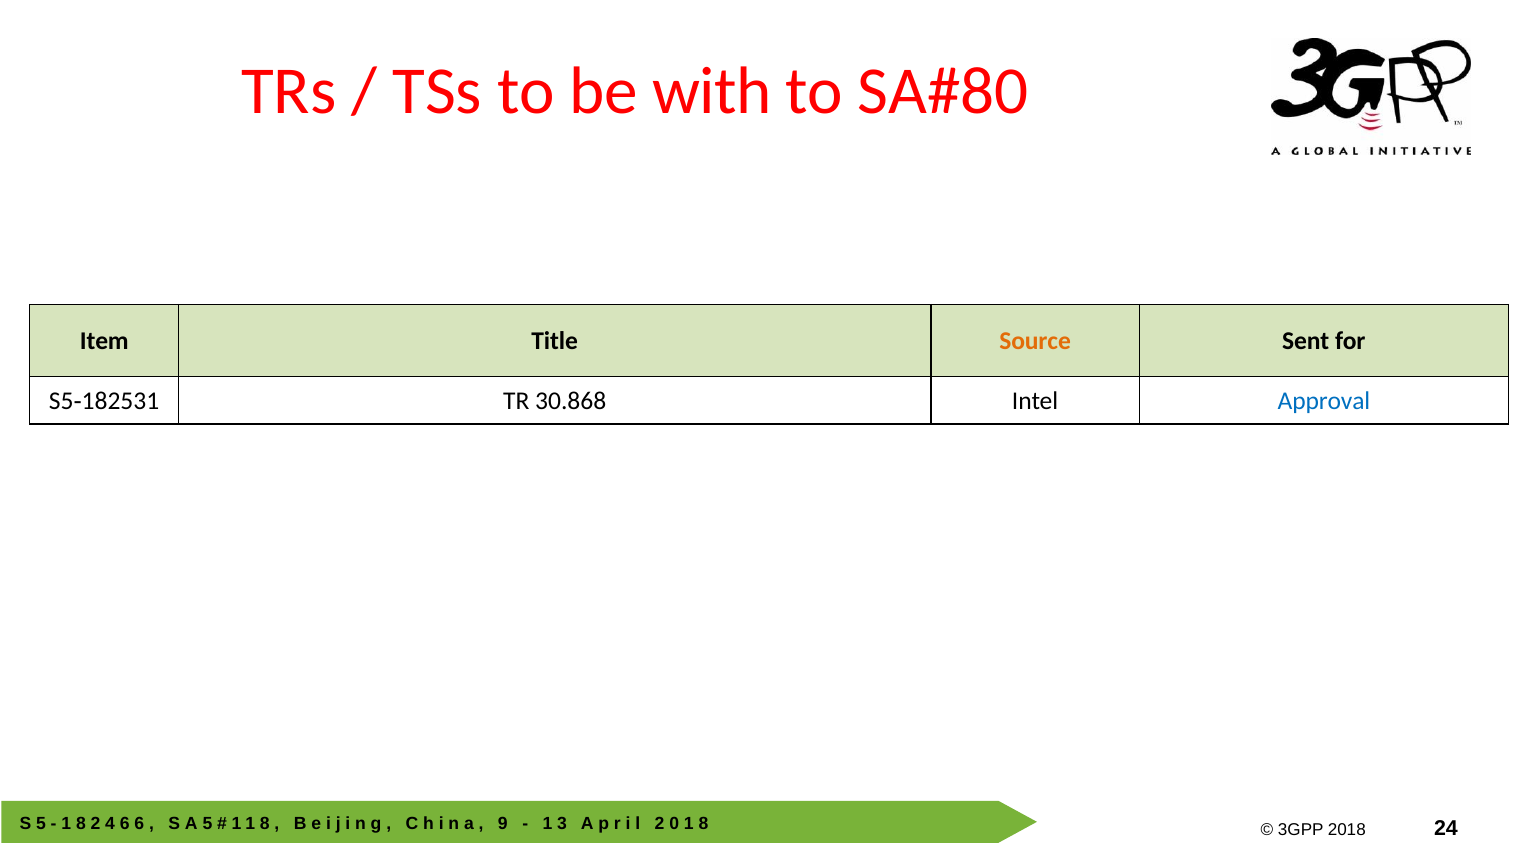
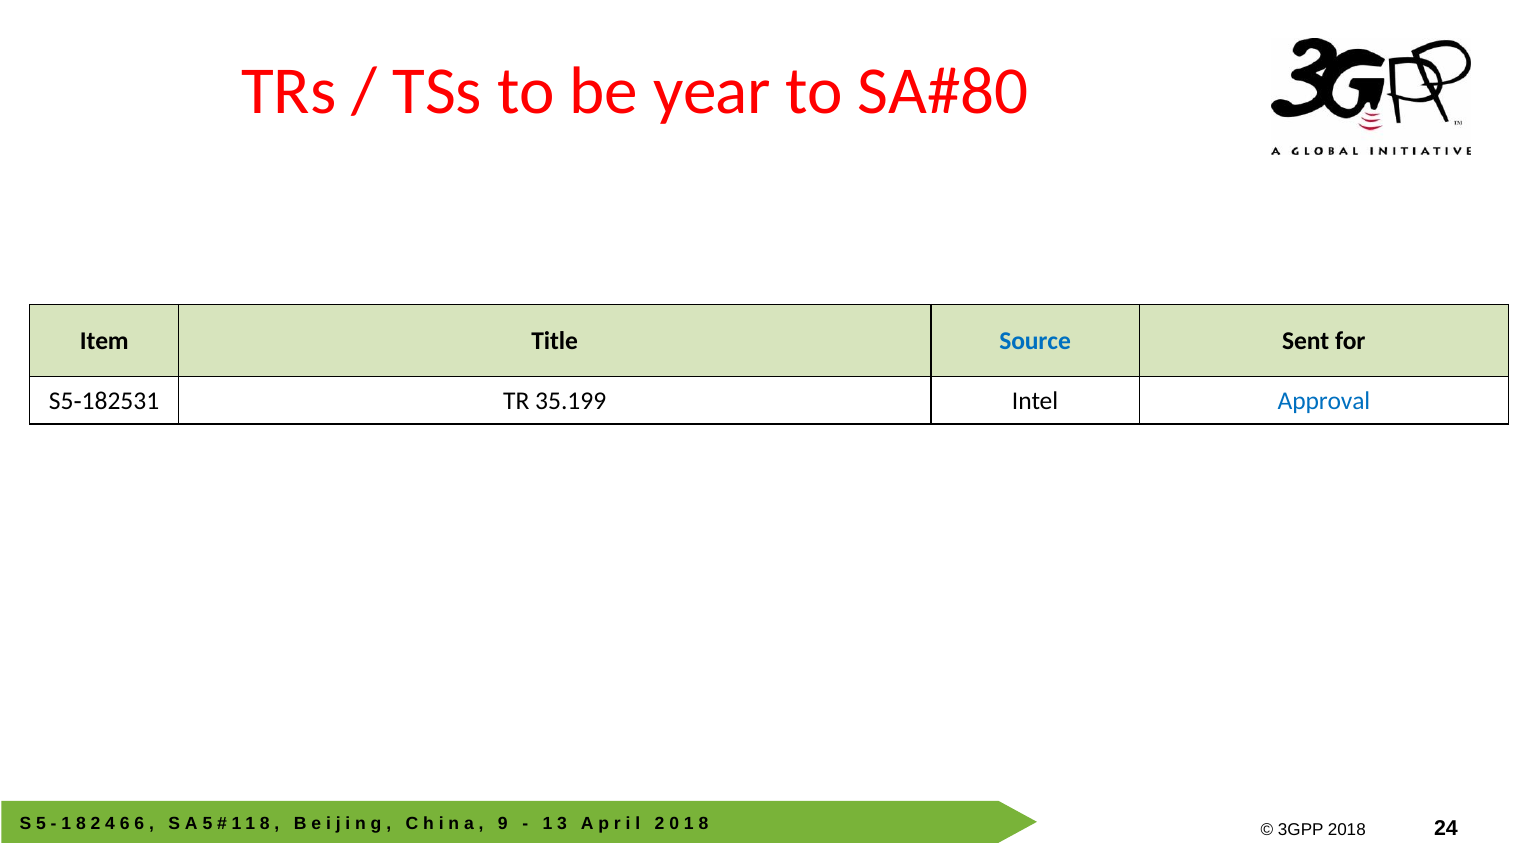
with: with -> year (712, 91)
Source colour: orange -> blue (1035, 341)
30.868: 30.868 -> 35.199 (571, 401)
